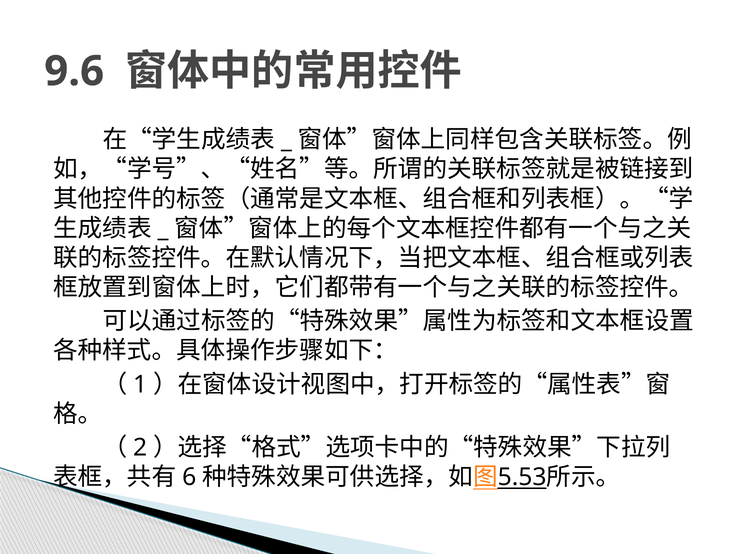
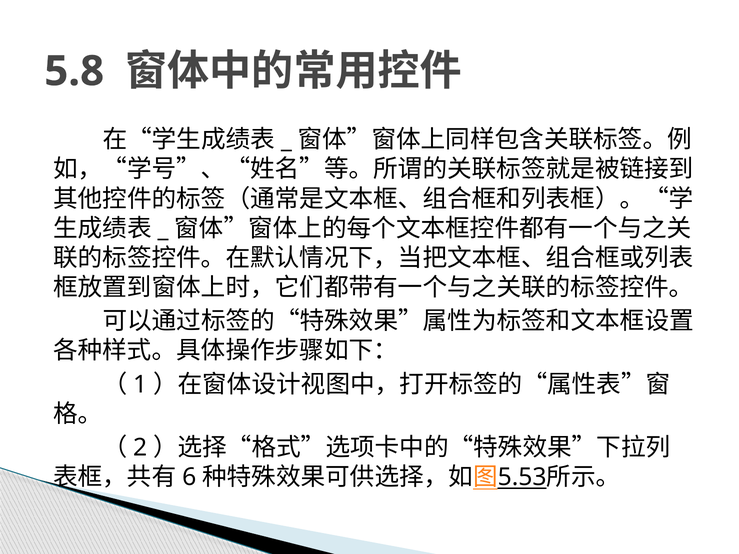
9.6: 9.6 -> 5.8 (74, 71)
